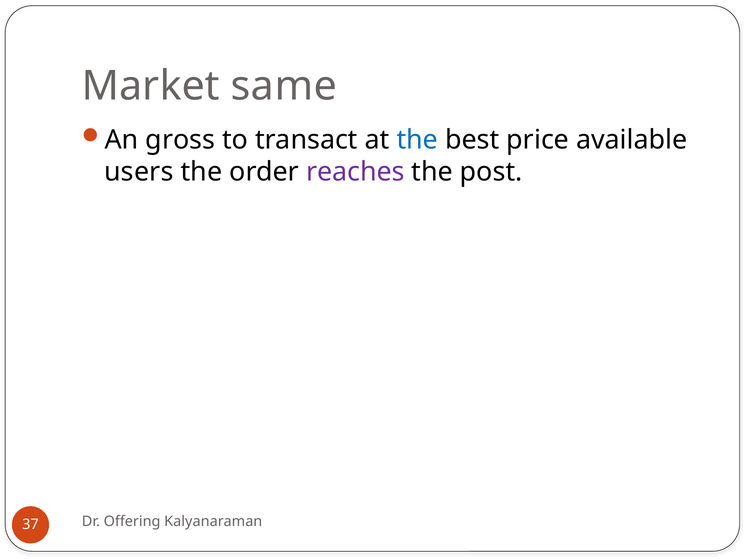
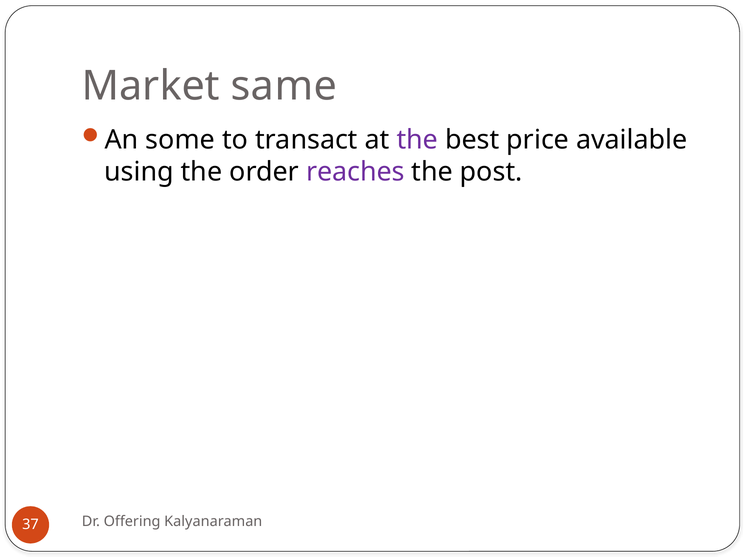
gross: gross -> some (180, 140)
the colour: blue -> purple (417, 140)
users: users -> using (139, 172)
